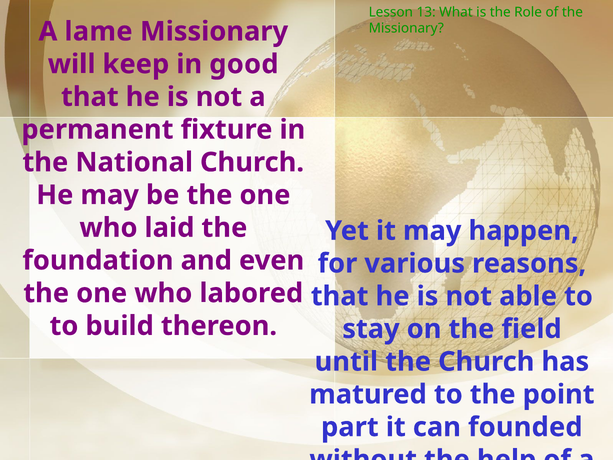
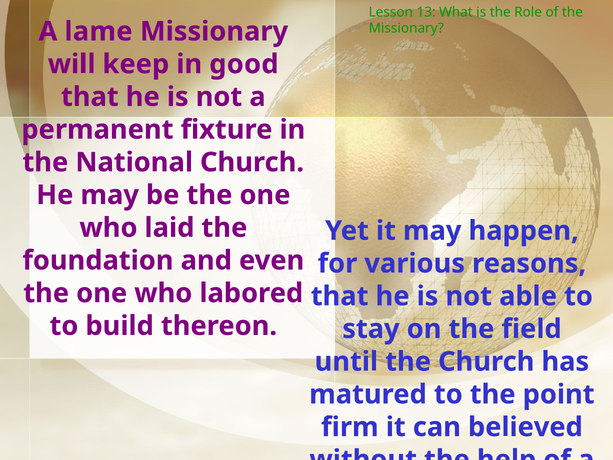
part: part -> firm (350, 427)
founded: founded -> believed (525, 427)
